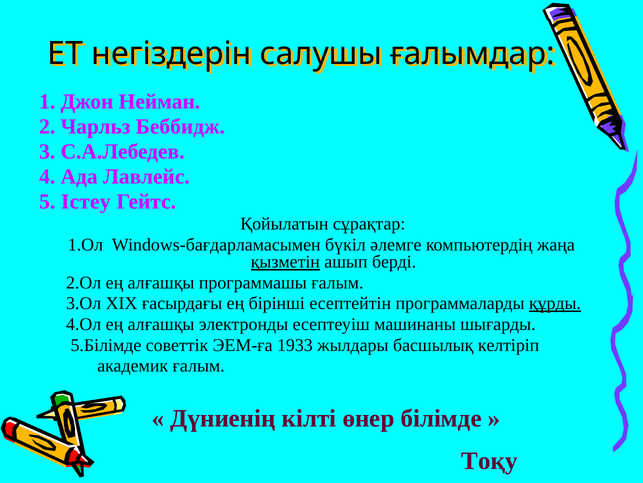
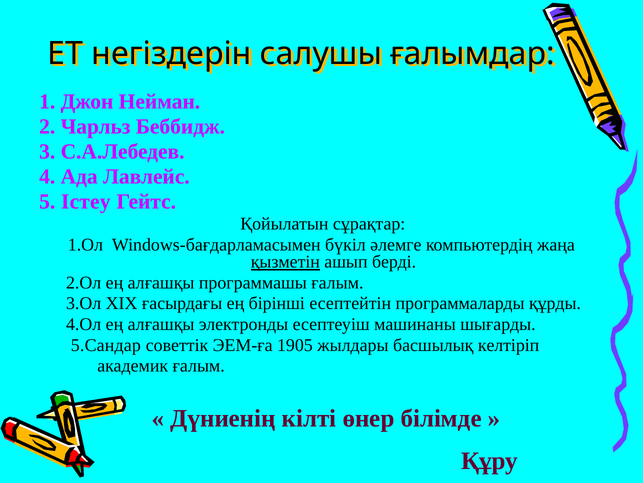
құрды underline: present -> none (555, 303)
5.Білімде: 5.Білімде -> 5.Сандар (106, 345)
1933: 1933 -> 1905 (295, 345)
Тоқу: Тоқу -> Құру (490, 461)
